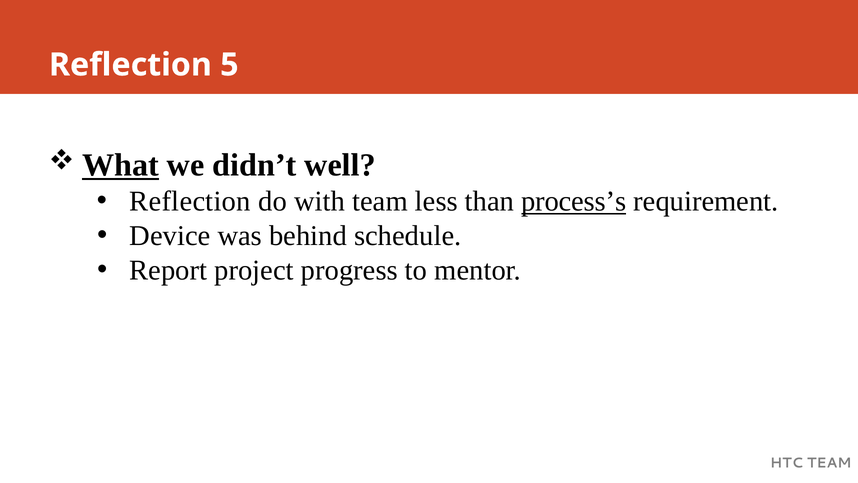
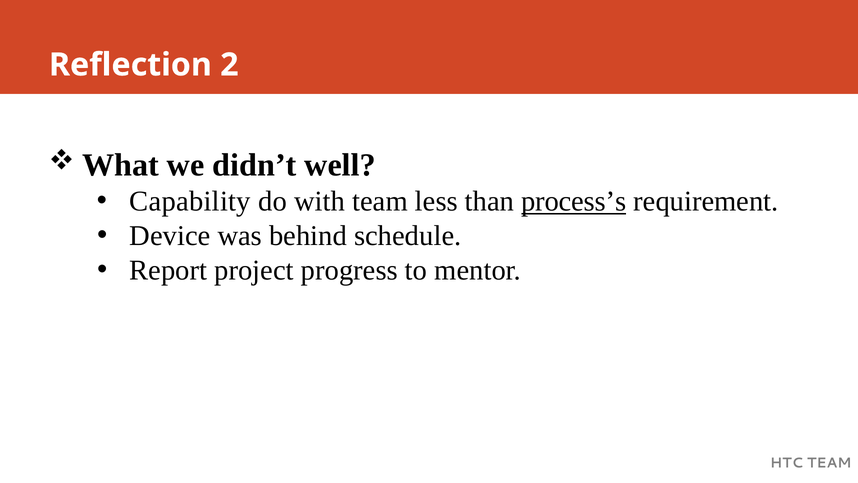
5: 5 -> 2 (229, 65)
What underline: present -> none (120, 165)
Reflection: Reflection -> Capability (190, 201)
